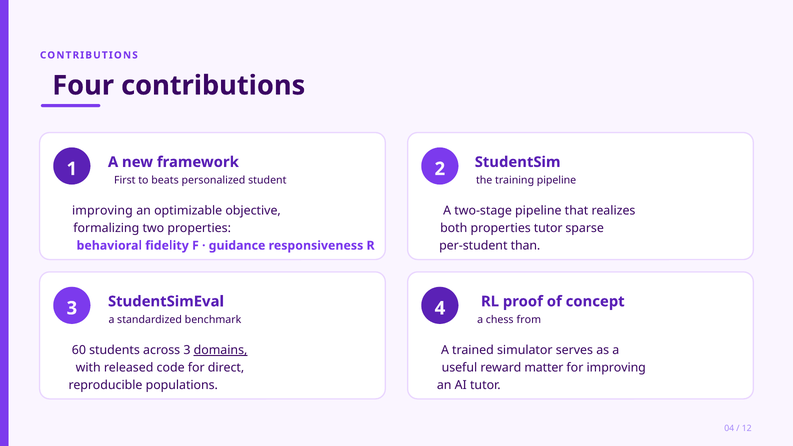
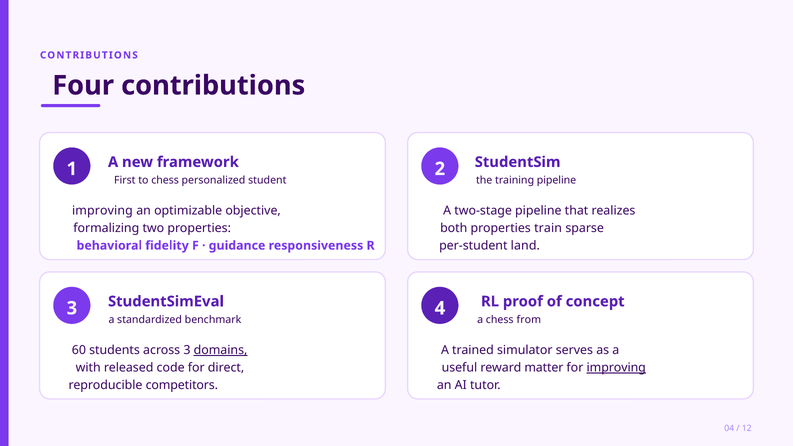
to beats: beats -> chess (165, 180)
properties tutor: tutor -> train (548, 228)
than: than -> land (525, 246)
improving underline: none -> present (616, 368)
populations: populations -> competitors (182, 385)
